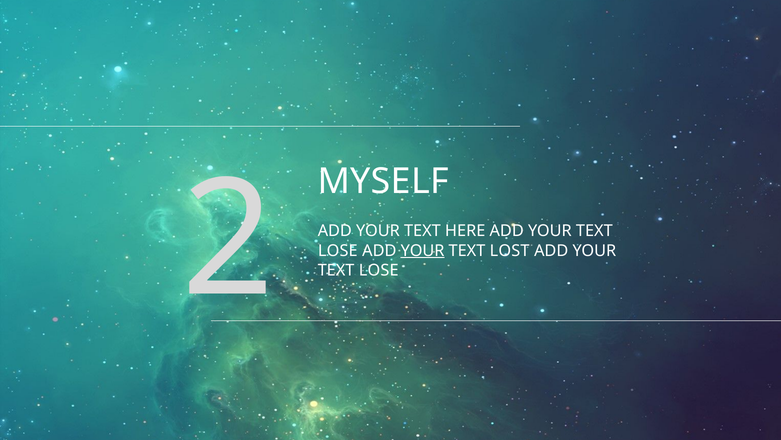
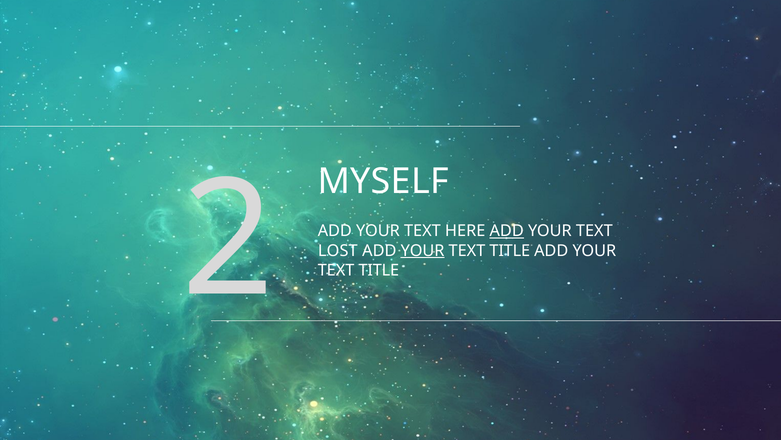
ADD underline: none -> present (507, 231)
LOSE: LOSE -> LOST (338, 250)
LOST: LOST -> TITLE (510, 250)
LOSE: LOSE -> TITLE (379, 270)
